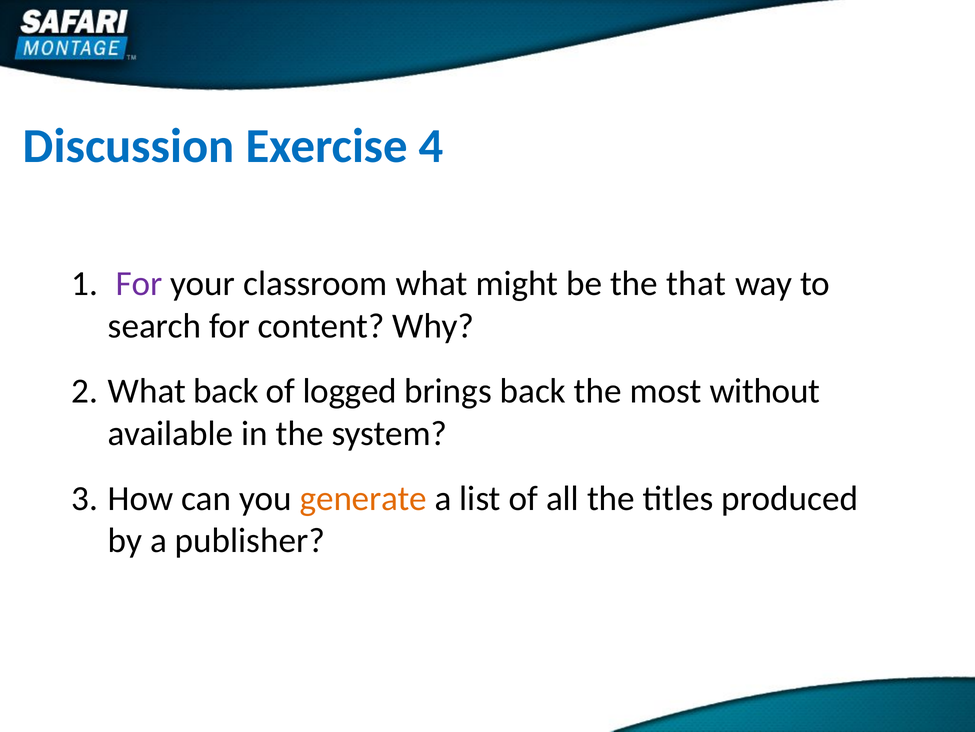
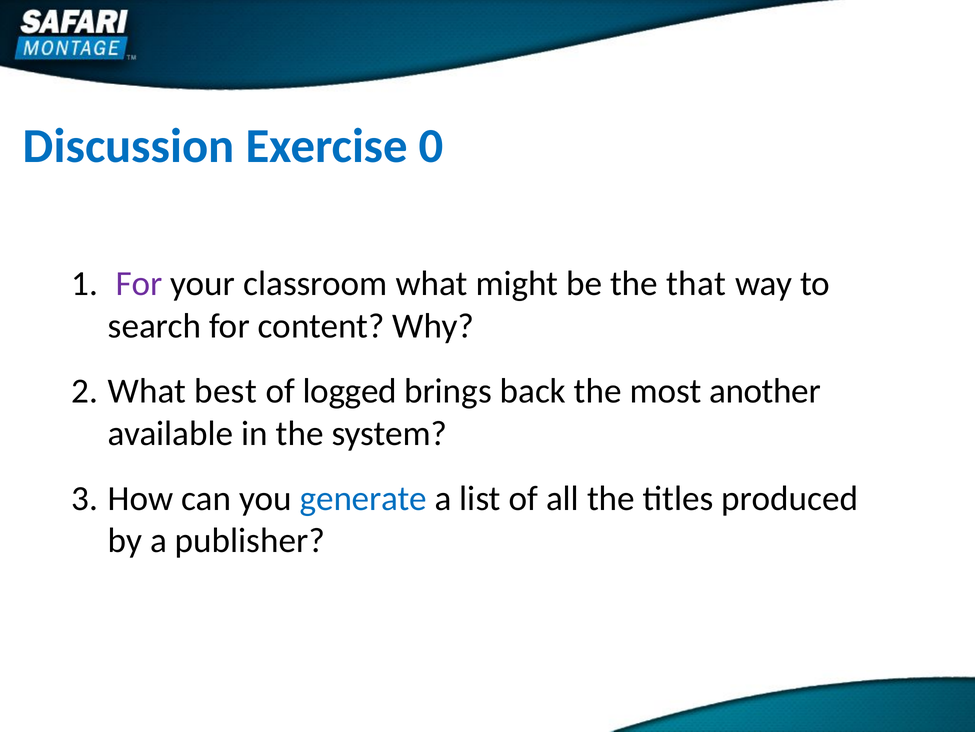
4: 4 -> 0 (431, 146)
What back: back -> best (226, 391)
without: without -> another (765, 391)
generate colour: orange -> blue (363, 498)
